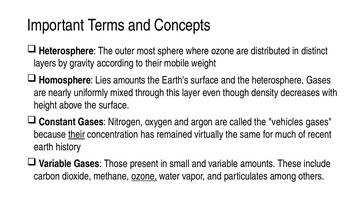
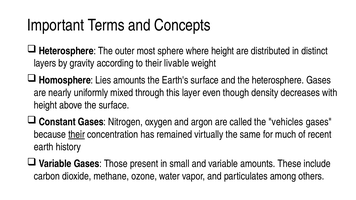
where ozone: ozone -> height (223, 51)
mobile: mobile -> livable (177, 63)
ozone underline: present -> none (144, 176)
